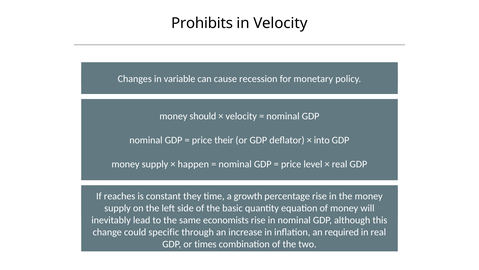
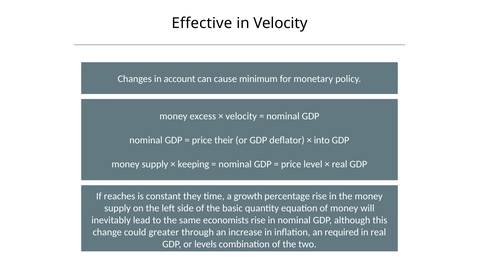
Prohibits: Prohibits -> Effective (202, 23)
variable: variable -> account (180, 79)
recession: recession -> minimum (258, 79)
should: should -> excess (203, 116)
happen: happen -> keeping (193, 164)
specific: specific -> greater (164, 232)
times: times -> levels (205, 244)
